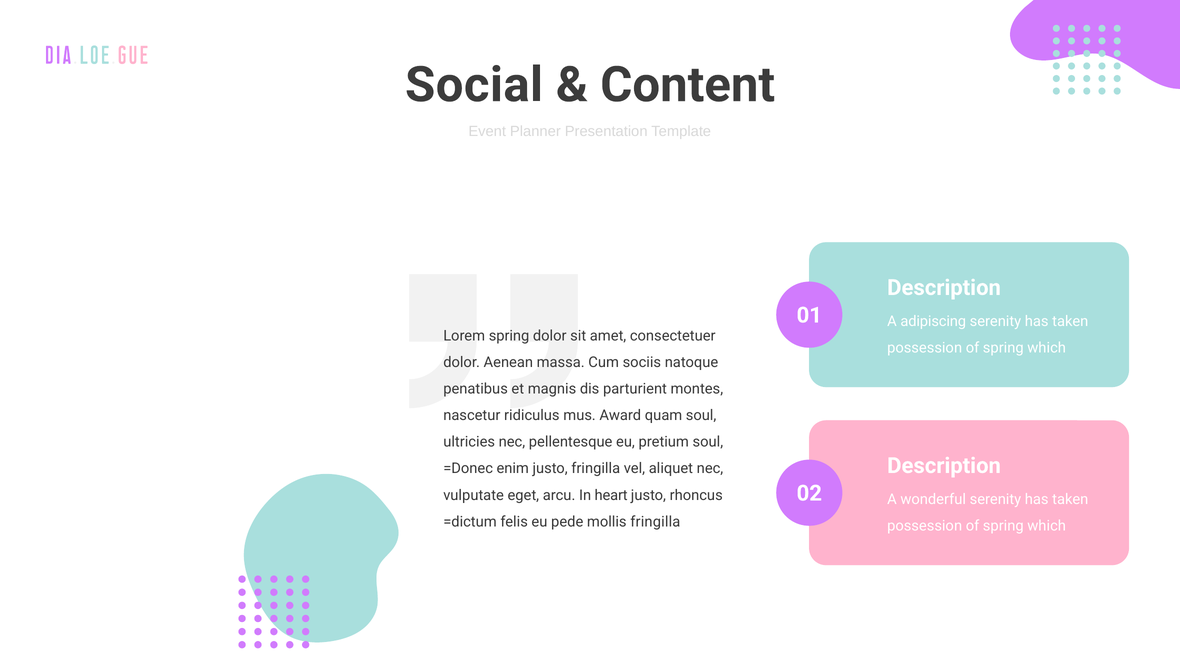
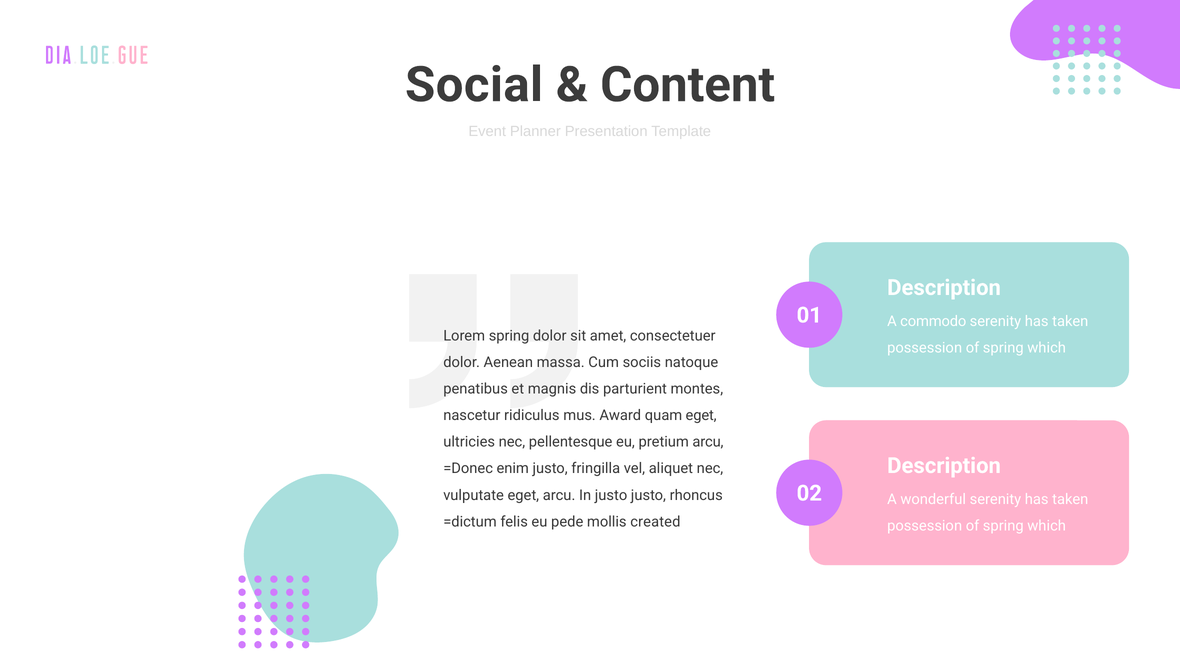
adipiscing: adipiscing -> commodo (933, 321)
quam soul: soul -> eget (701, 415)
pretium soul: soul -> arcu (708, 442)
In heart: heart -> justo (611, 495)
mollis fringilla: fringilla -> created (655, 521)
